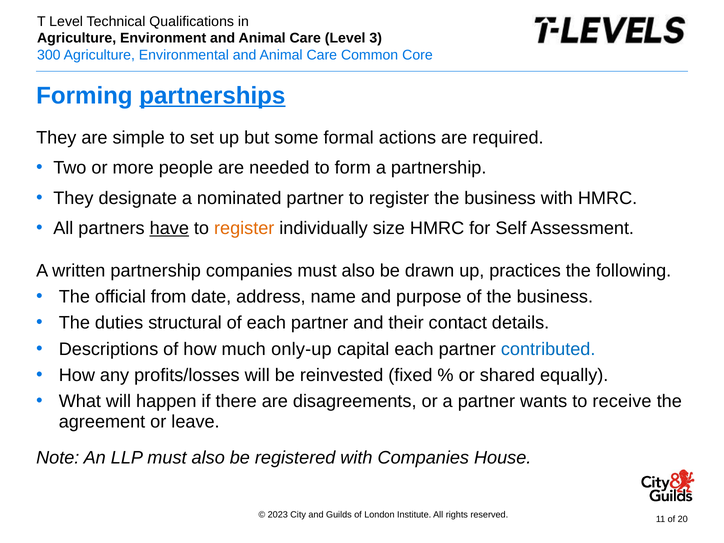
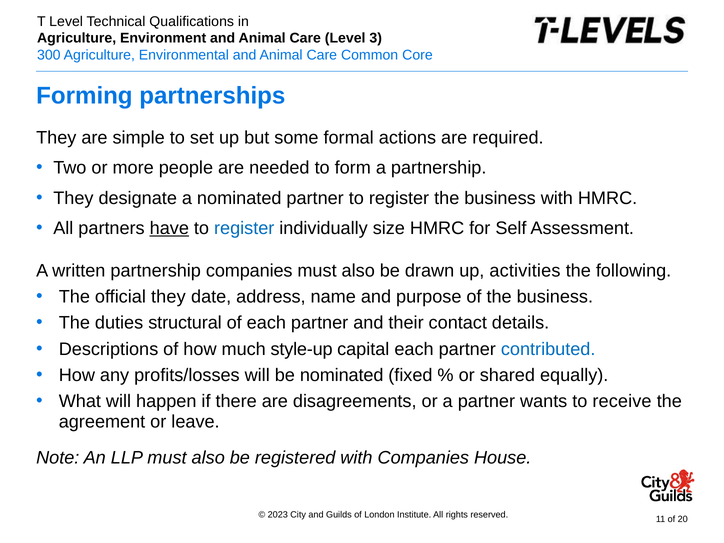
partnerships underline: present -> none (212, 96)
register colour: orange -> blue (244, 228)
practices: practices -> activities (525, 271)
official from: from -> they (168, 297)
only-up: only-up -> style-up (302, 349)
be reinvested: reinvested -> nominated (342, 375)
